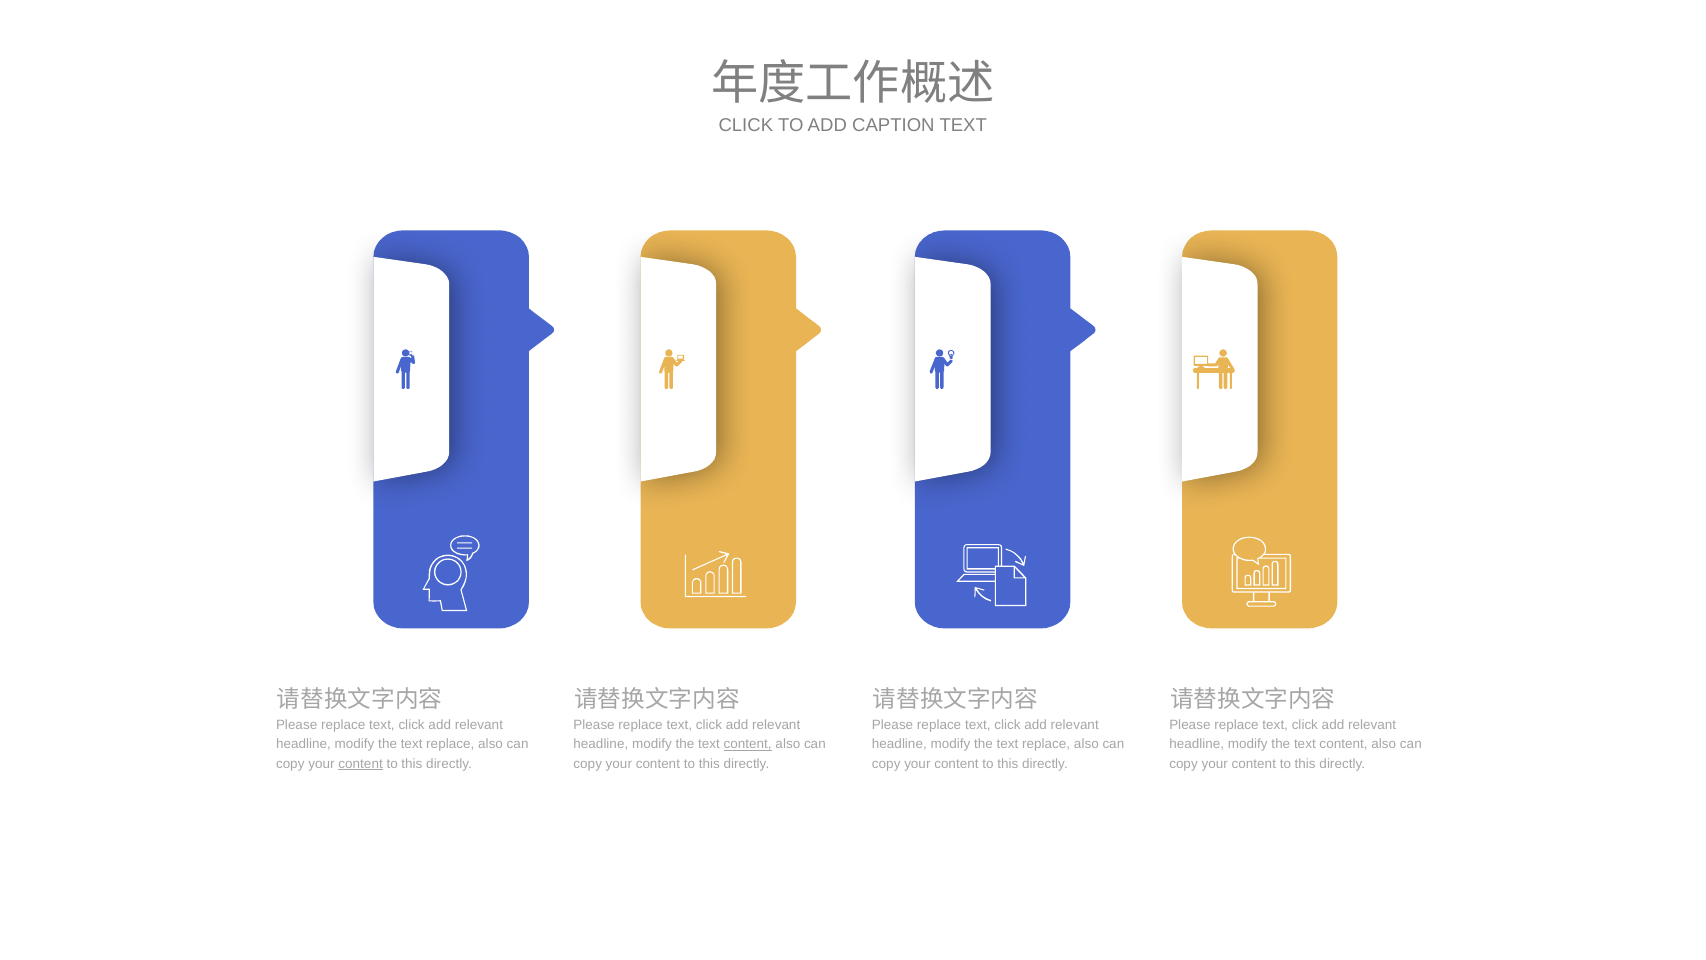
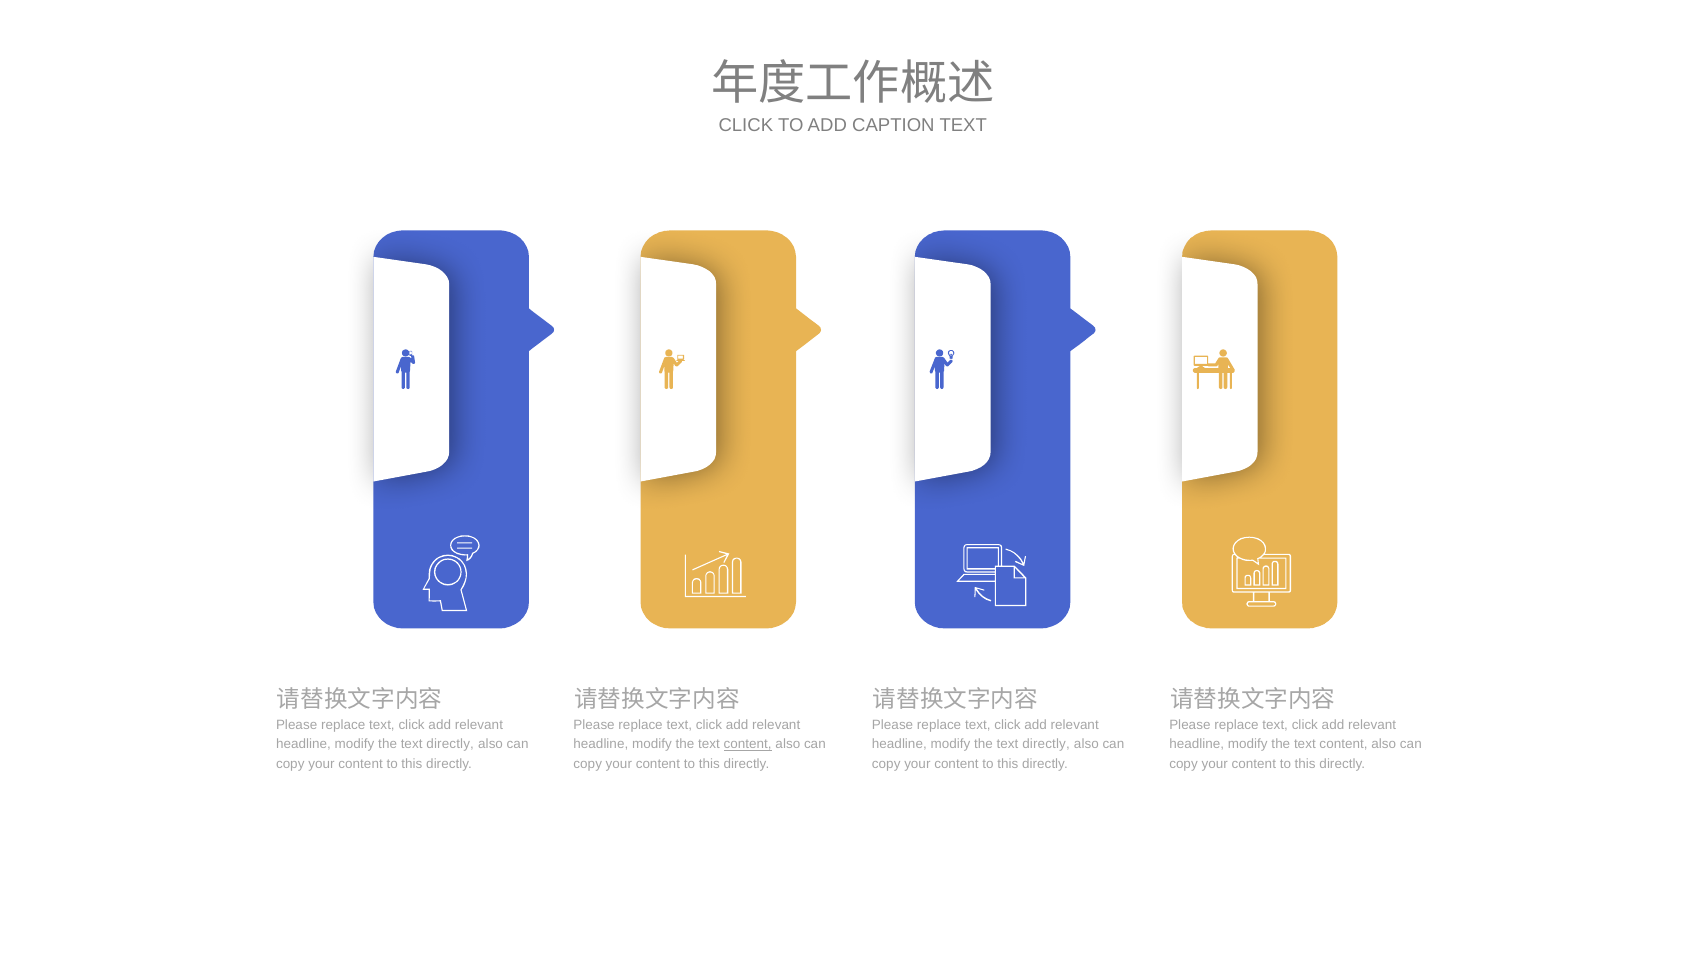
replace: replace -> directly (450, 744)
replace: replace -> directly (1046, 744)
content underline: present -> none (361, 763)
